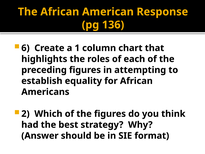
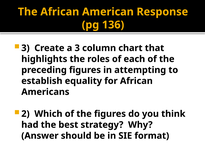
6: 6 -> 3 (25, 48)
a 1: 1 -> 3 (77, 48)
